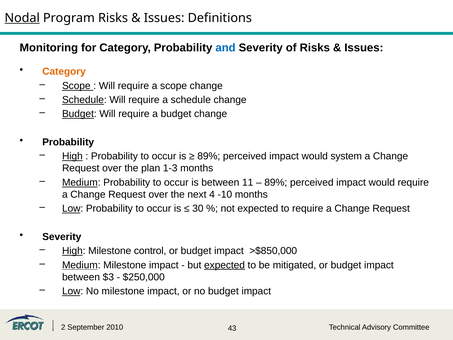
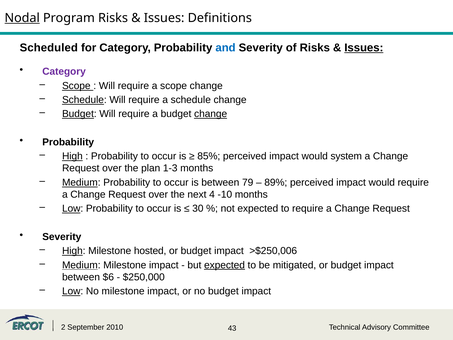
Monitoring: Monitoring -> Scheduled (49, 48)
Issues underline: none -> present (364, 48)
Category colour: orange -> purple (64, 72)
change underline: none -> present (211, 114)
89%: 89% -> 85% (209, 156)
11: 11 -> 79 (248, 182)
control: control -> hosted (150, 251)
>$850,000: >$850,000 -> >$250,006 (273, 251)
$3: $3 -> $6 (108, 277)
